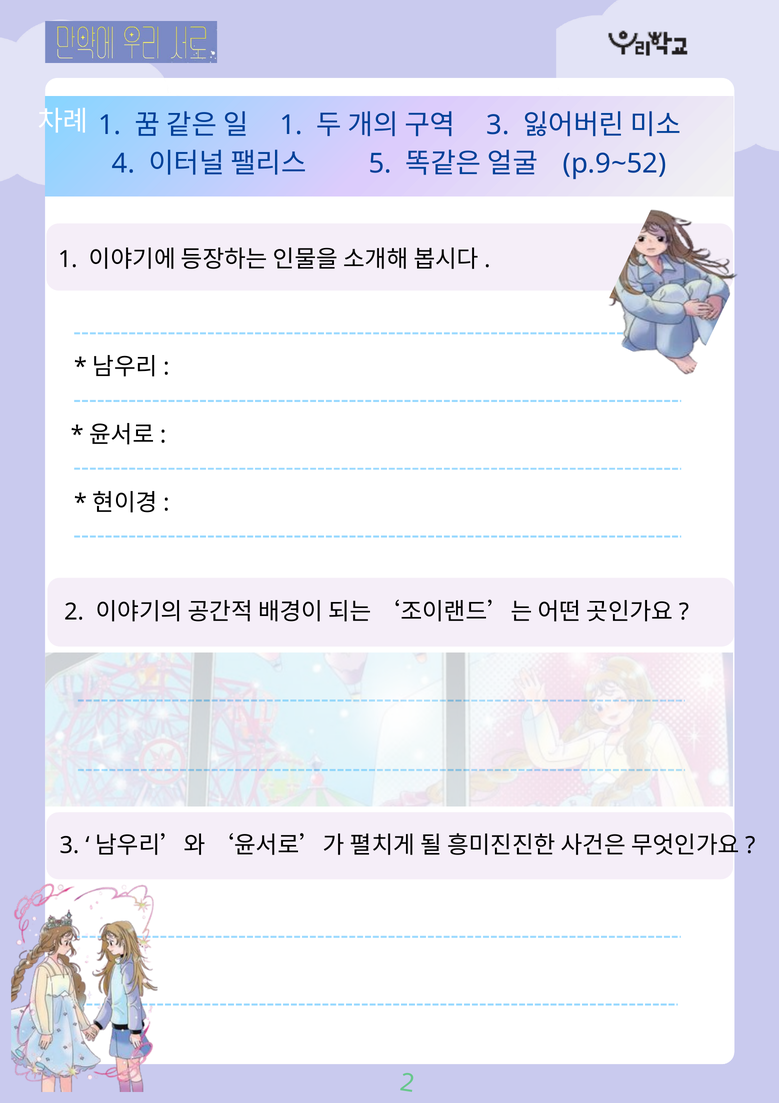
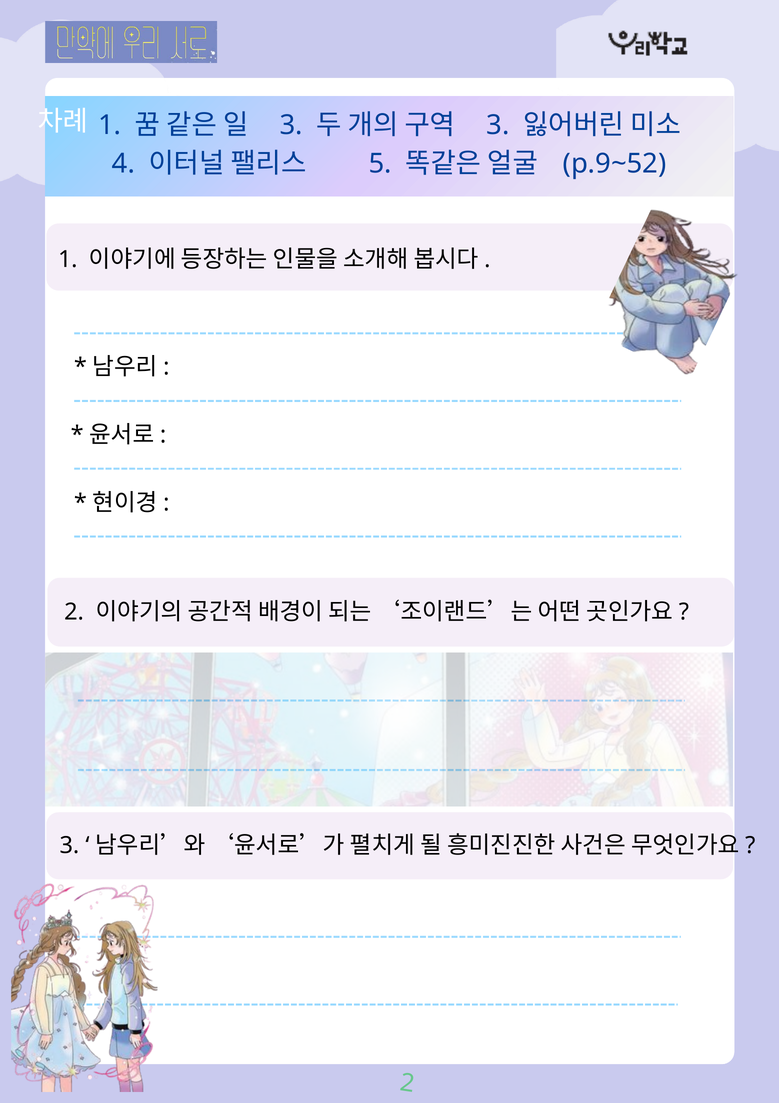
1: 1 -> 3 (291, 125)
